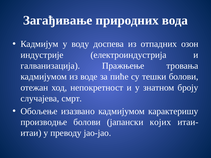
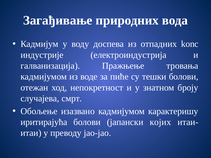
озон: озон -> kоnc (190, 44)
производње: производње -> иритирајућа (44, 122)
